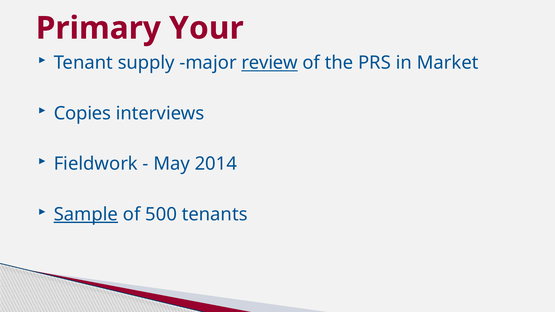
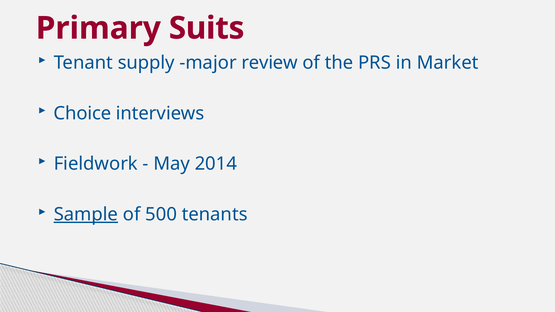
Your: Your -> Suits (207, 28)
review underline: present -> none (270, 63)
Copies: Copies -> Choice (82, 113)
